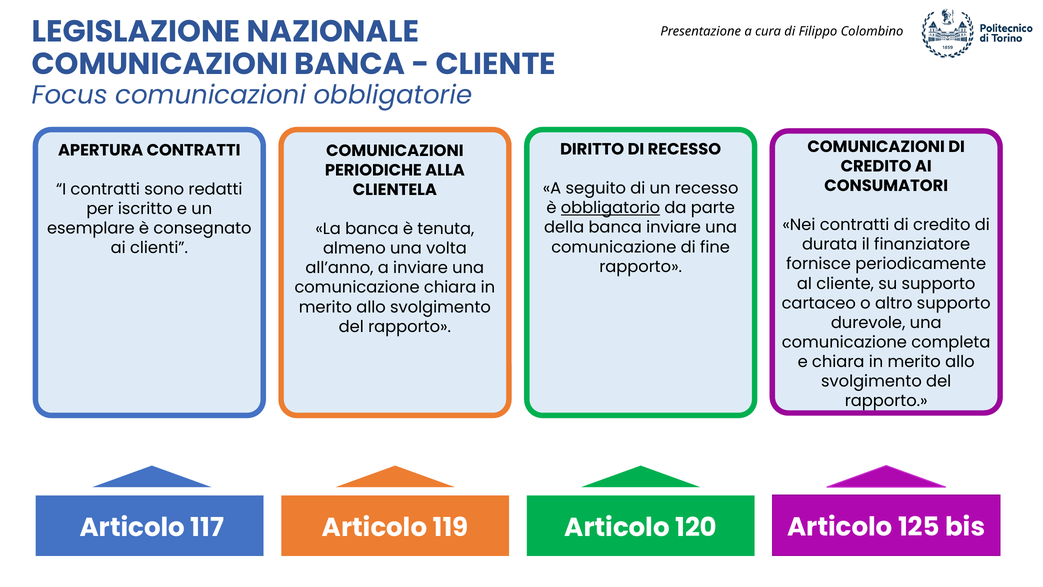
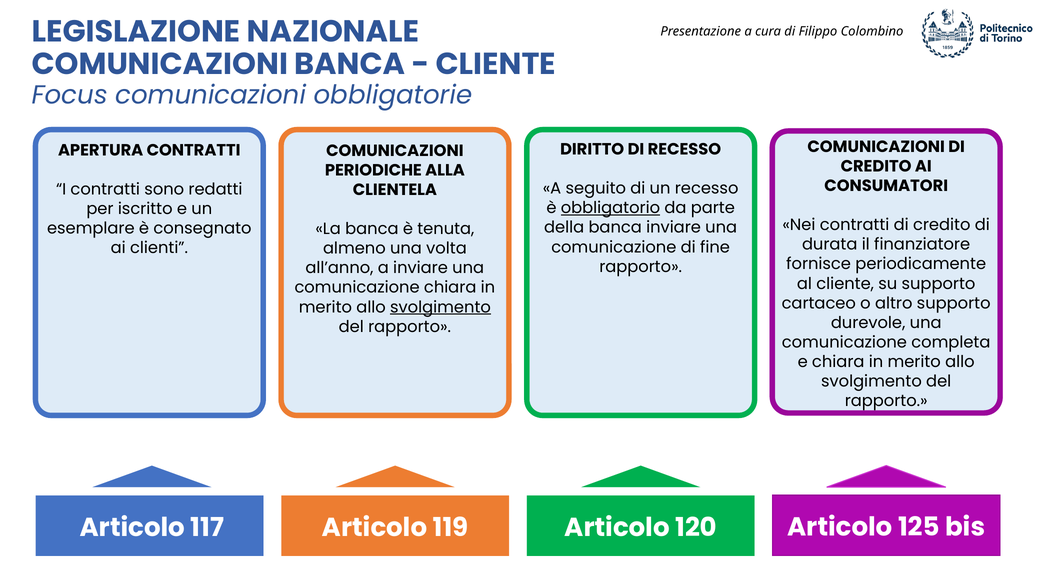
svolgimento underline: none -> present (440, 307)
